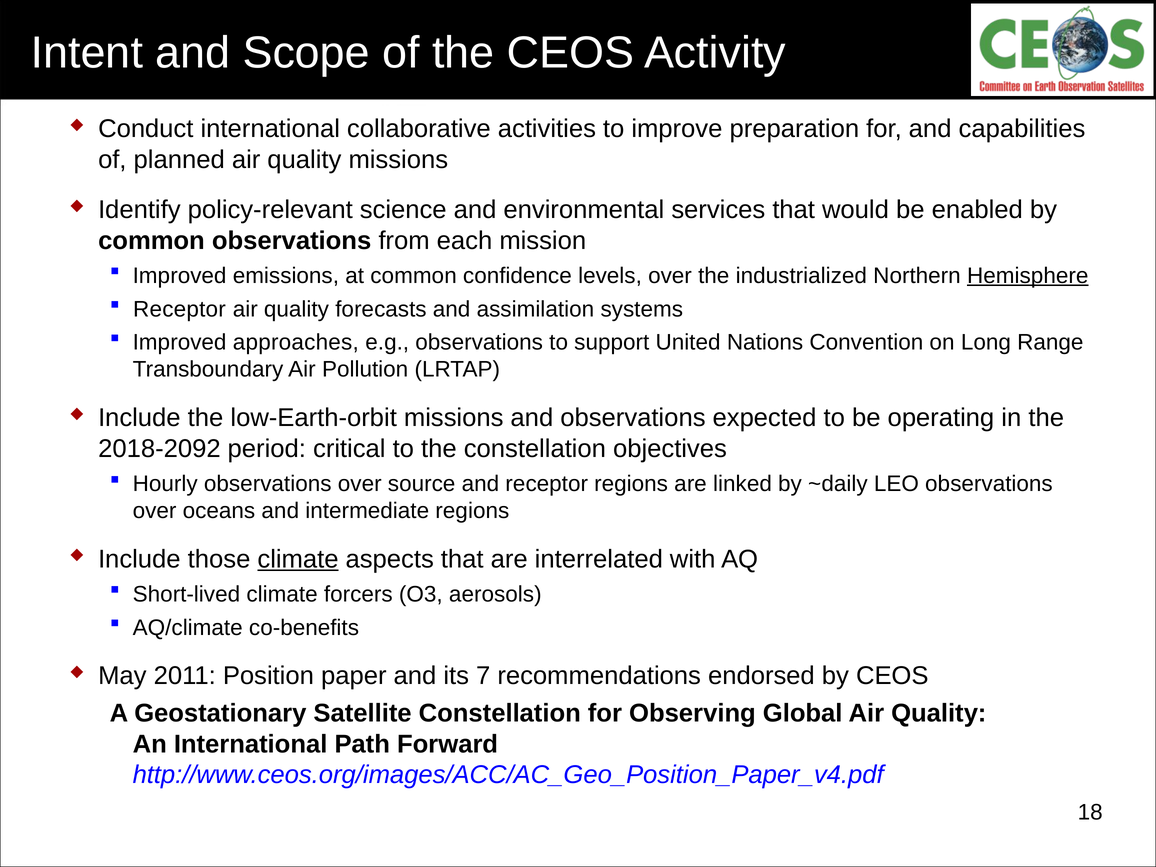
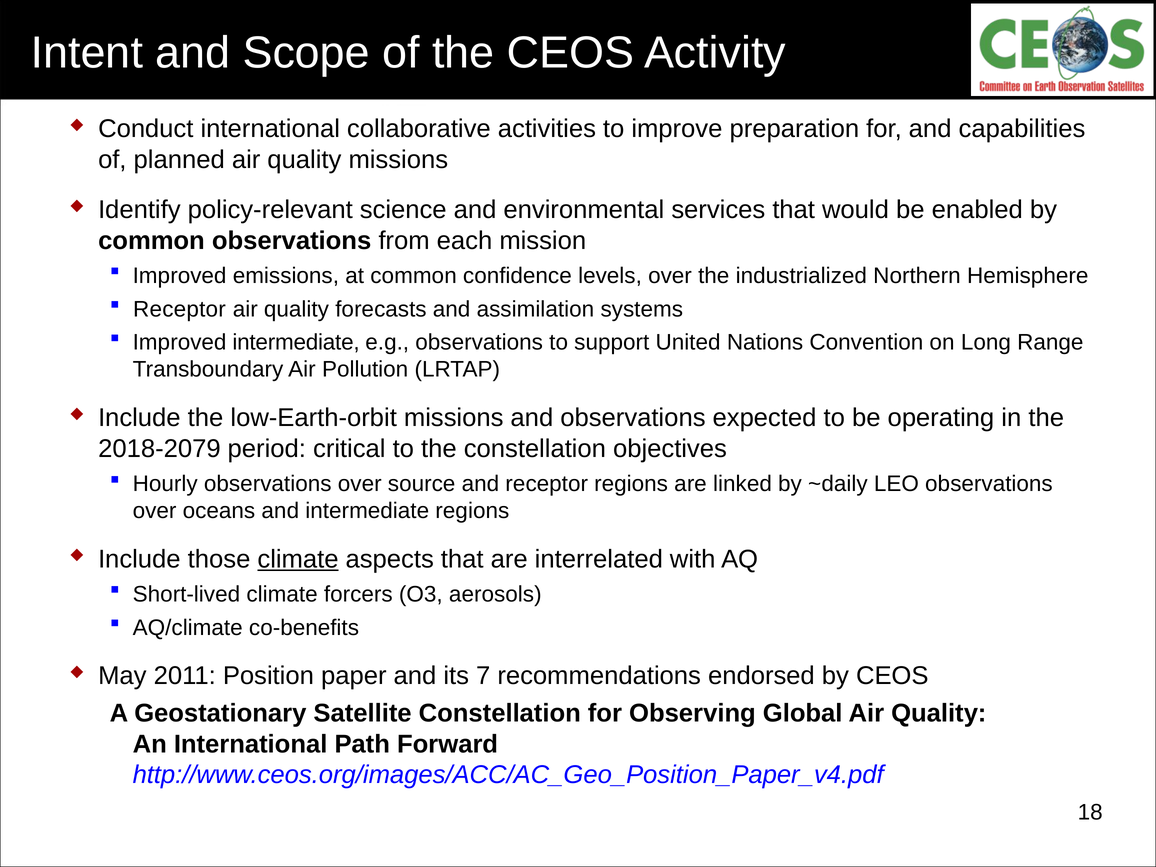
Hemisphere underline: present -> none (1028, 276)
Improved approaches: approaches -> intermediate (296, 343)
2018-2092: 2018-2092 -> 2018-2079 (159, 449)
